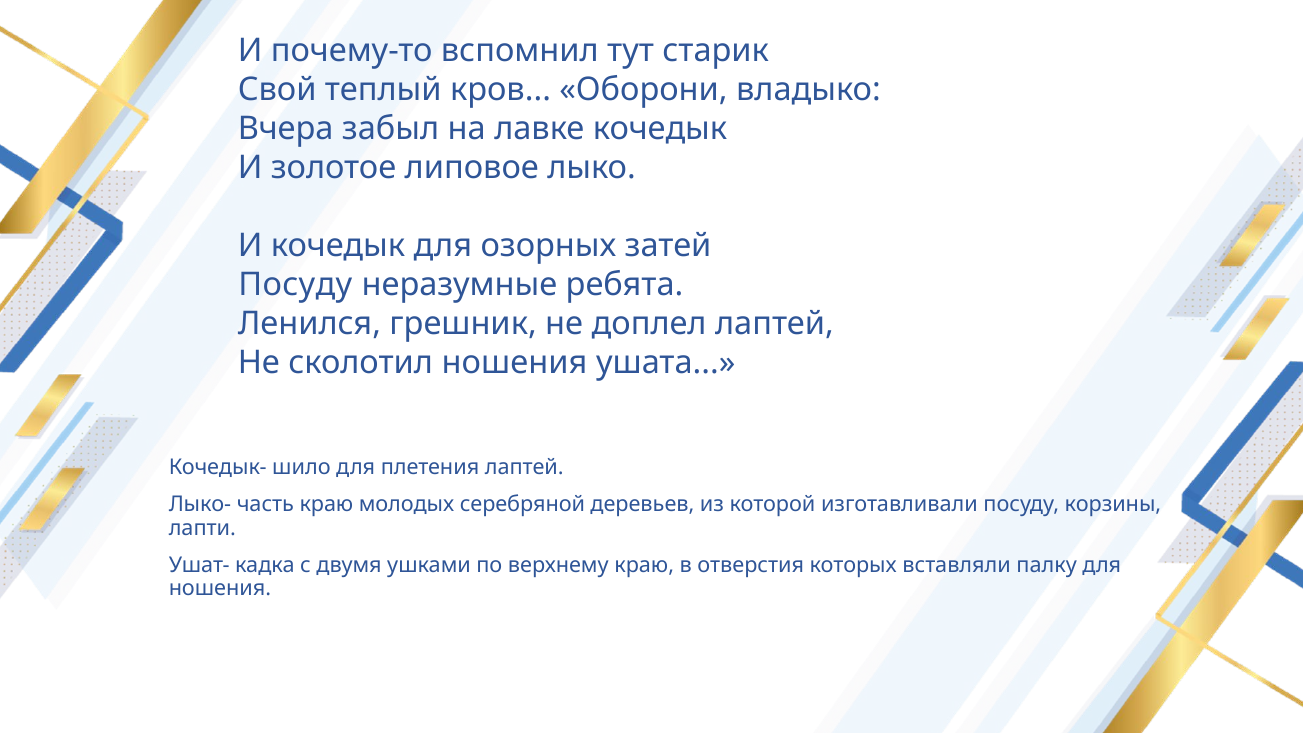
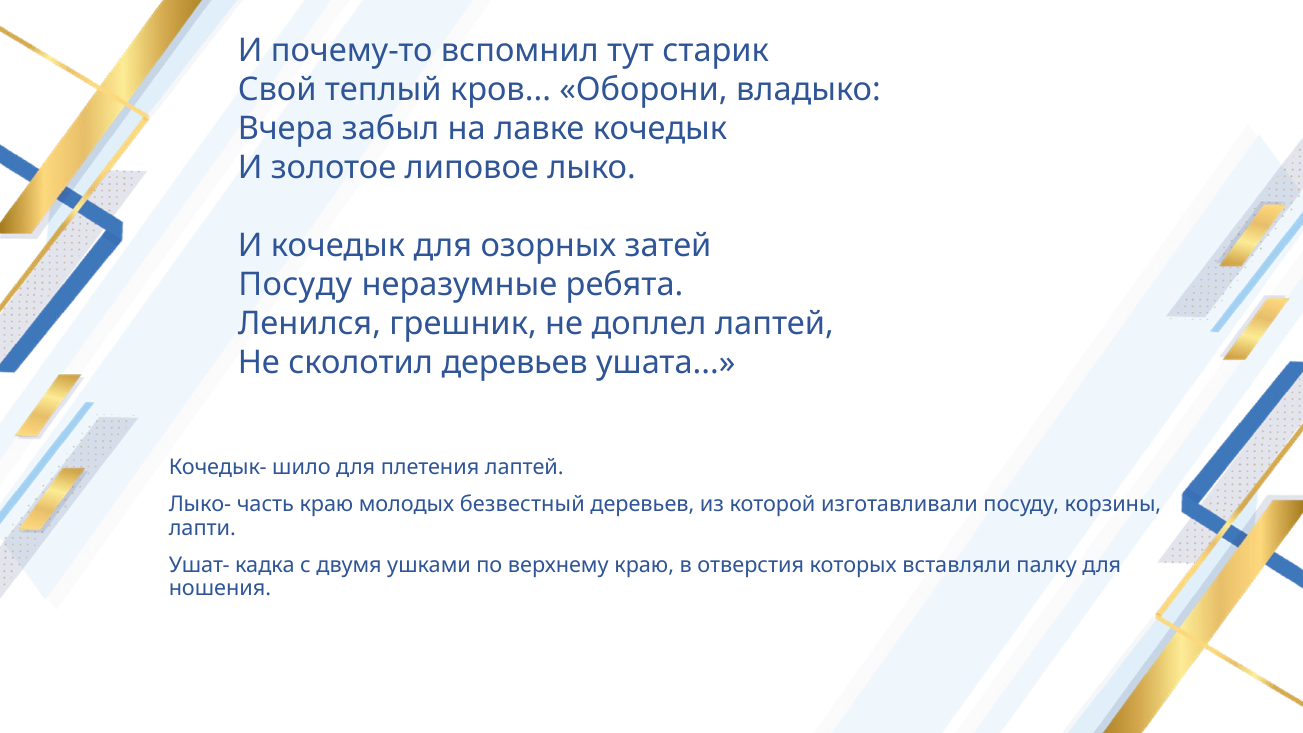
сколотил ношения: ношения -> деревьев (515, 363)
серебряной: серебряной -> безвестный (522, 505)
